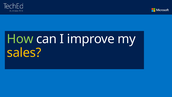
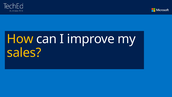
How colour: light green -> yellow (20, 39)
